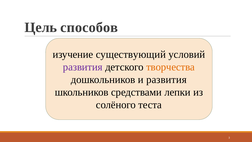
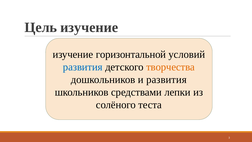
Цель способов: способов -> изучение (89, 27)
существующий: существующий -> горизонтальной (131, 54)
развития colour: purple -> blue (83, 67)
